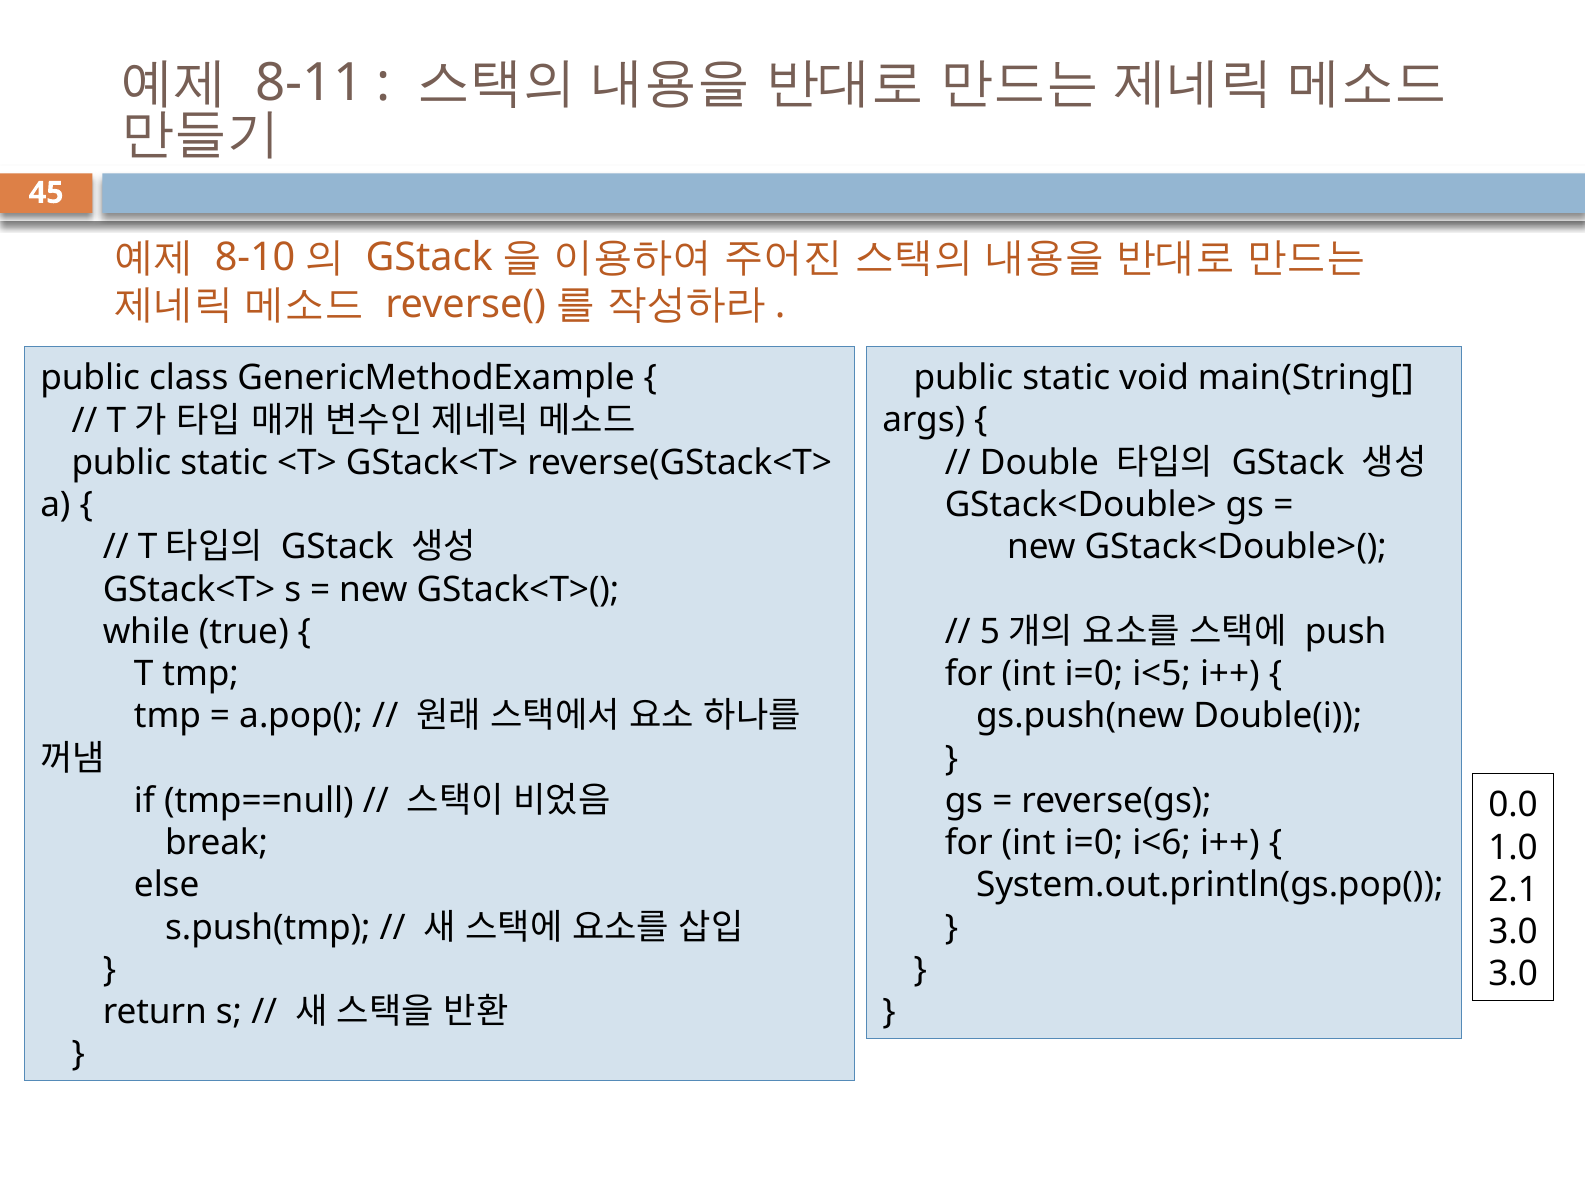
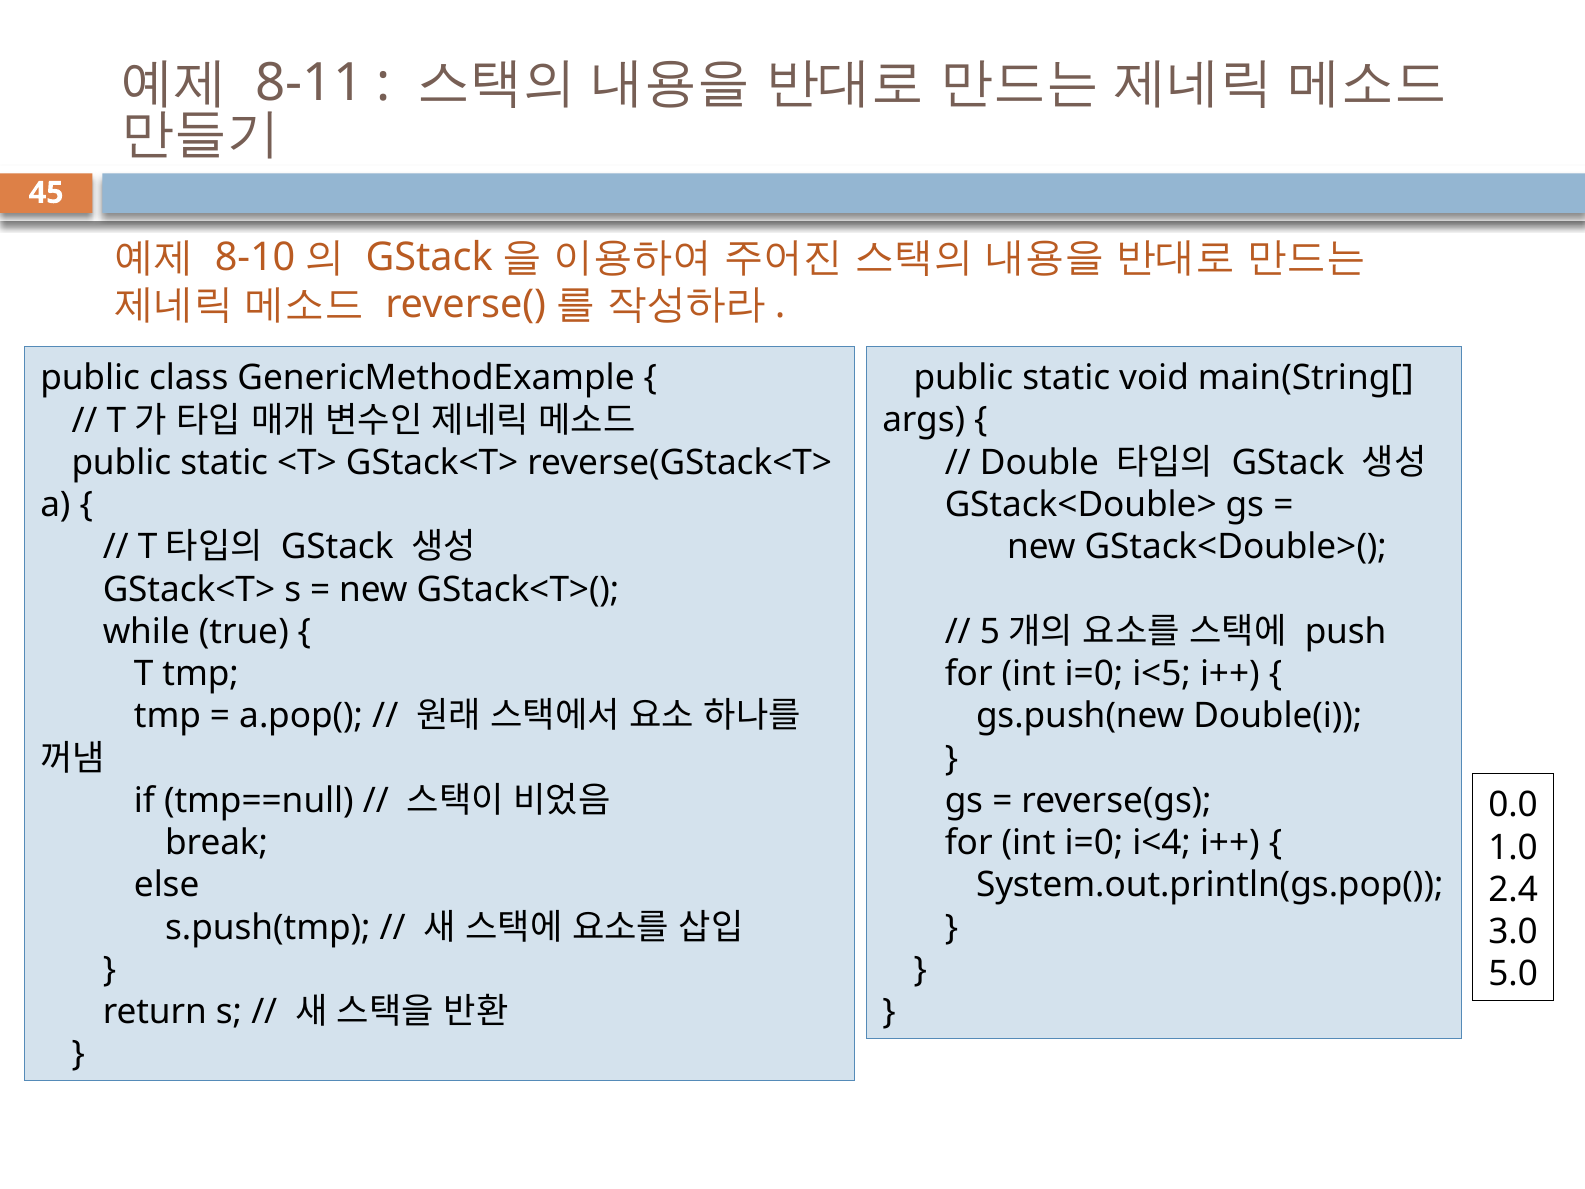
i<6: i<6 -> i<4 (1162, 843)
2.1: 2.1 -> 2.4 (1513, 889)
3.0: 3.0 -> 5.0 (1513, 974)
